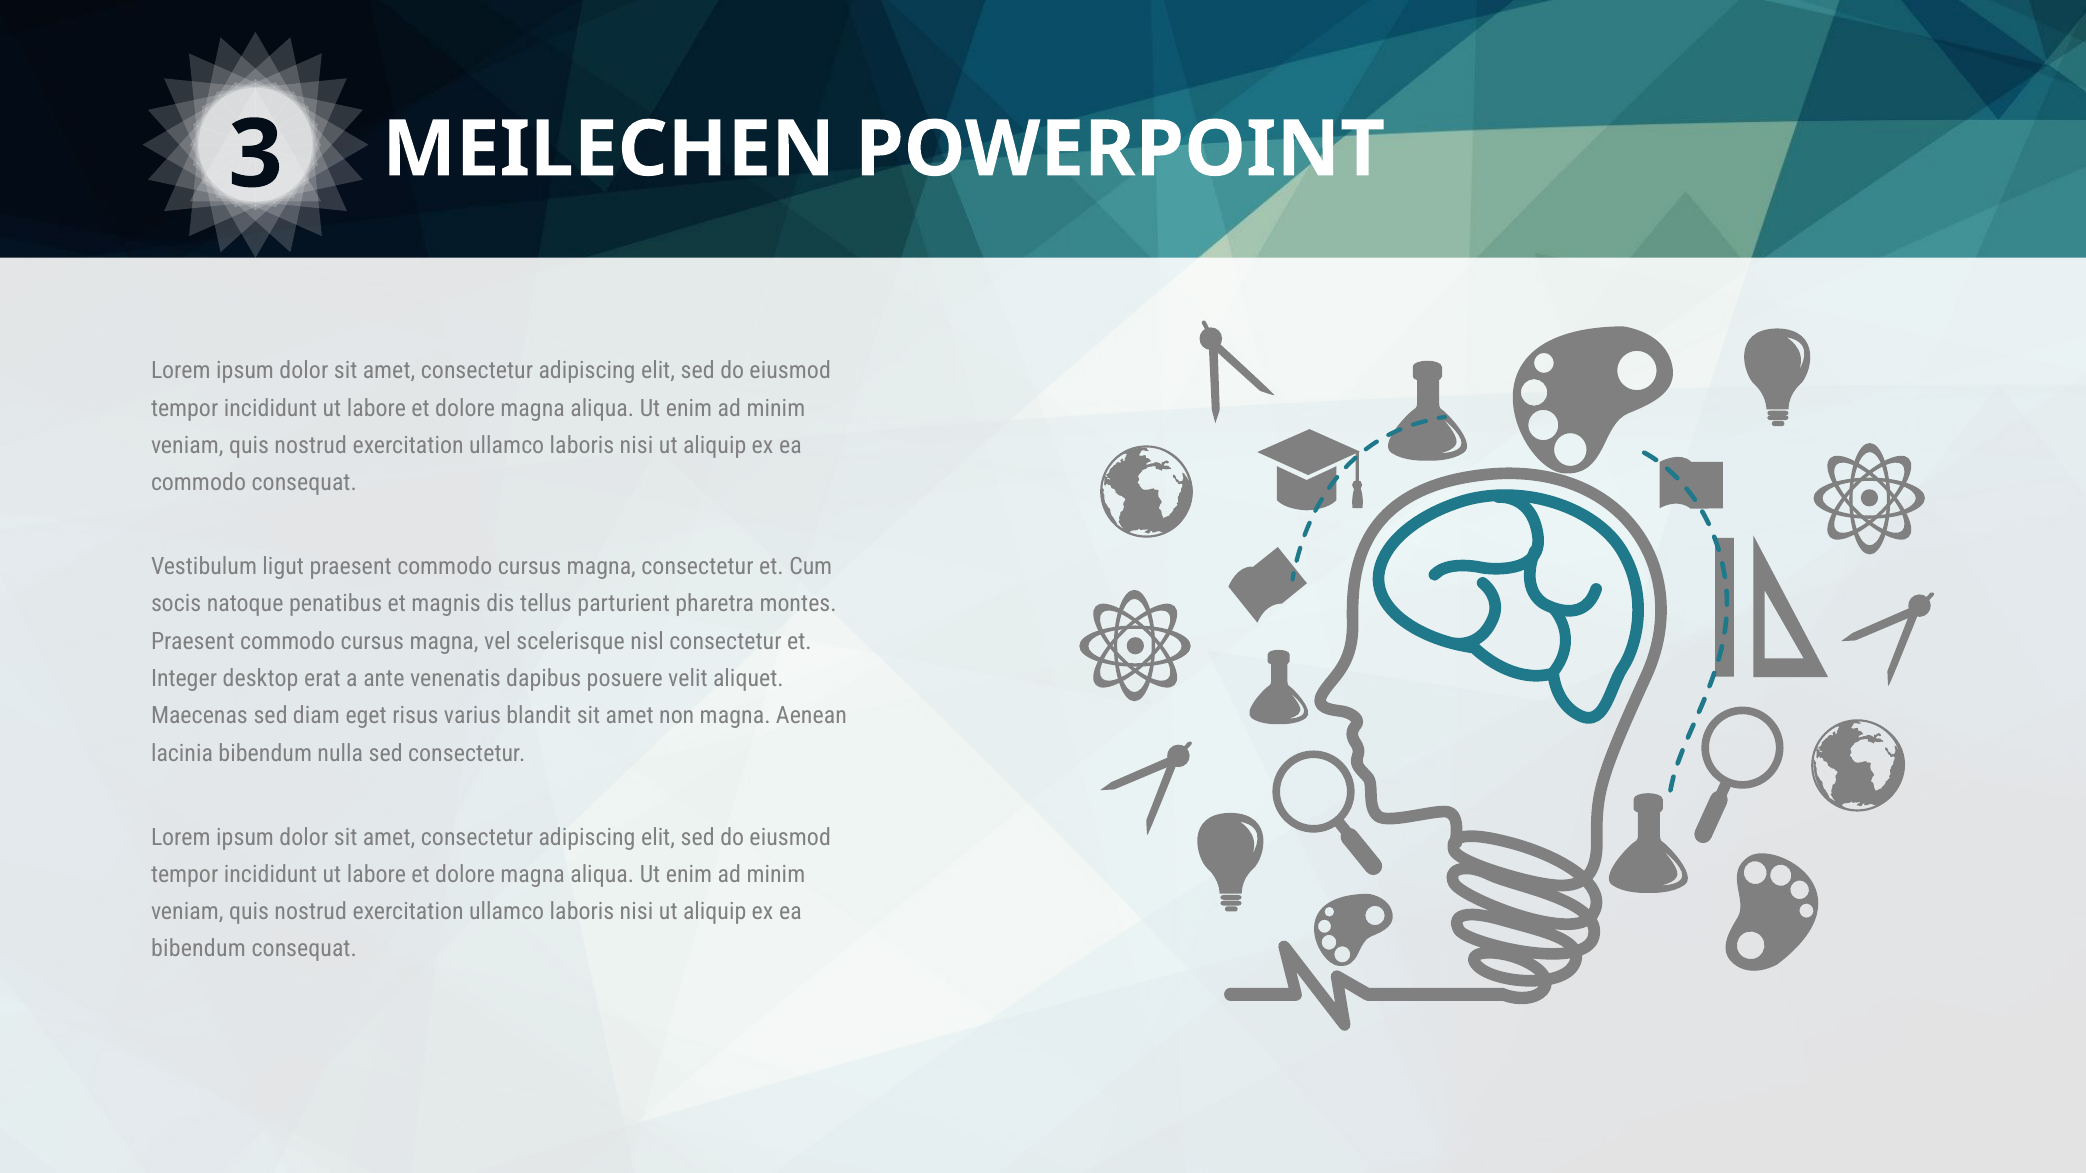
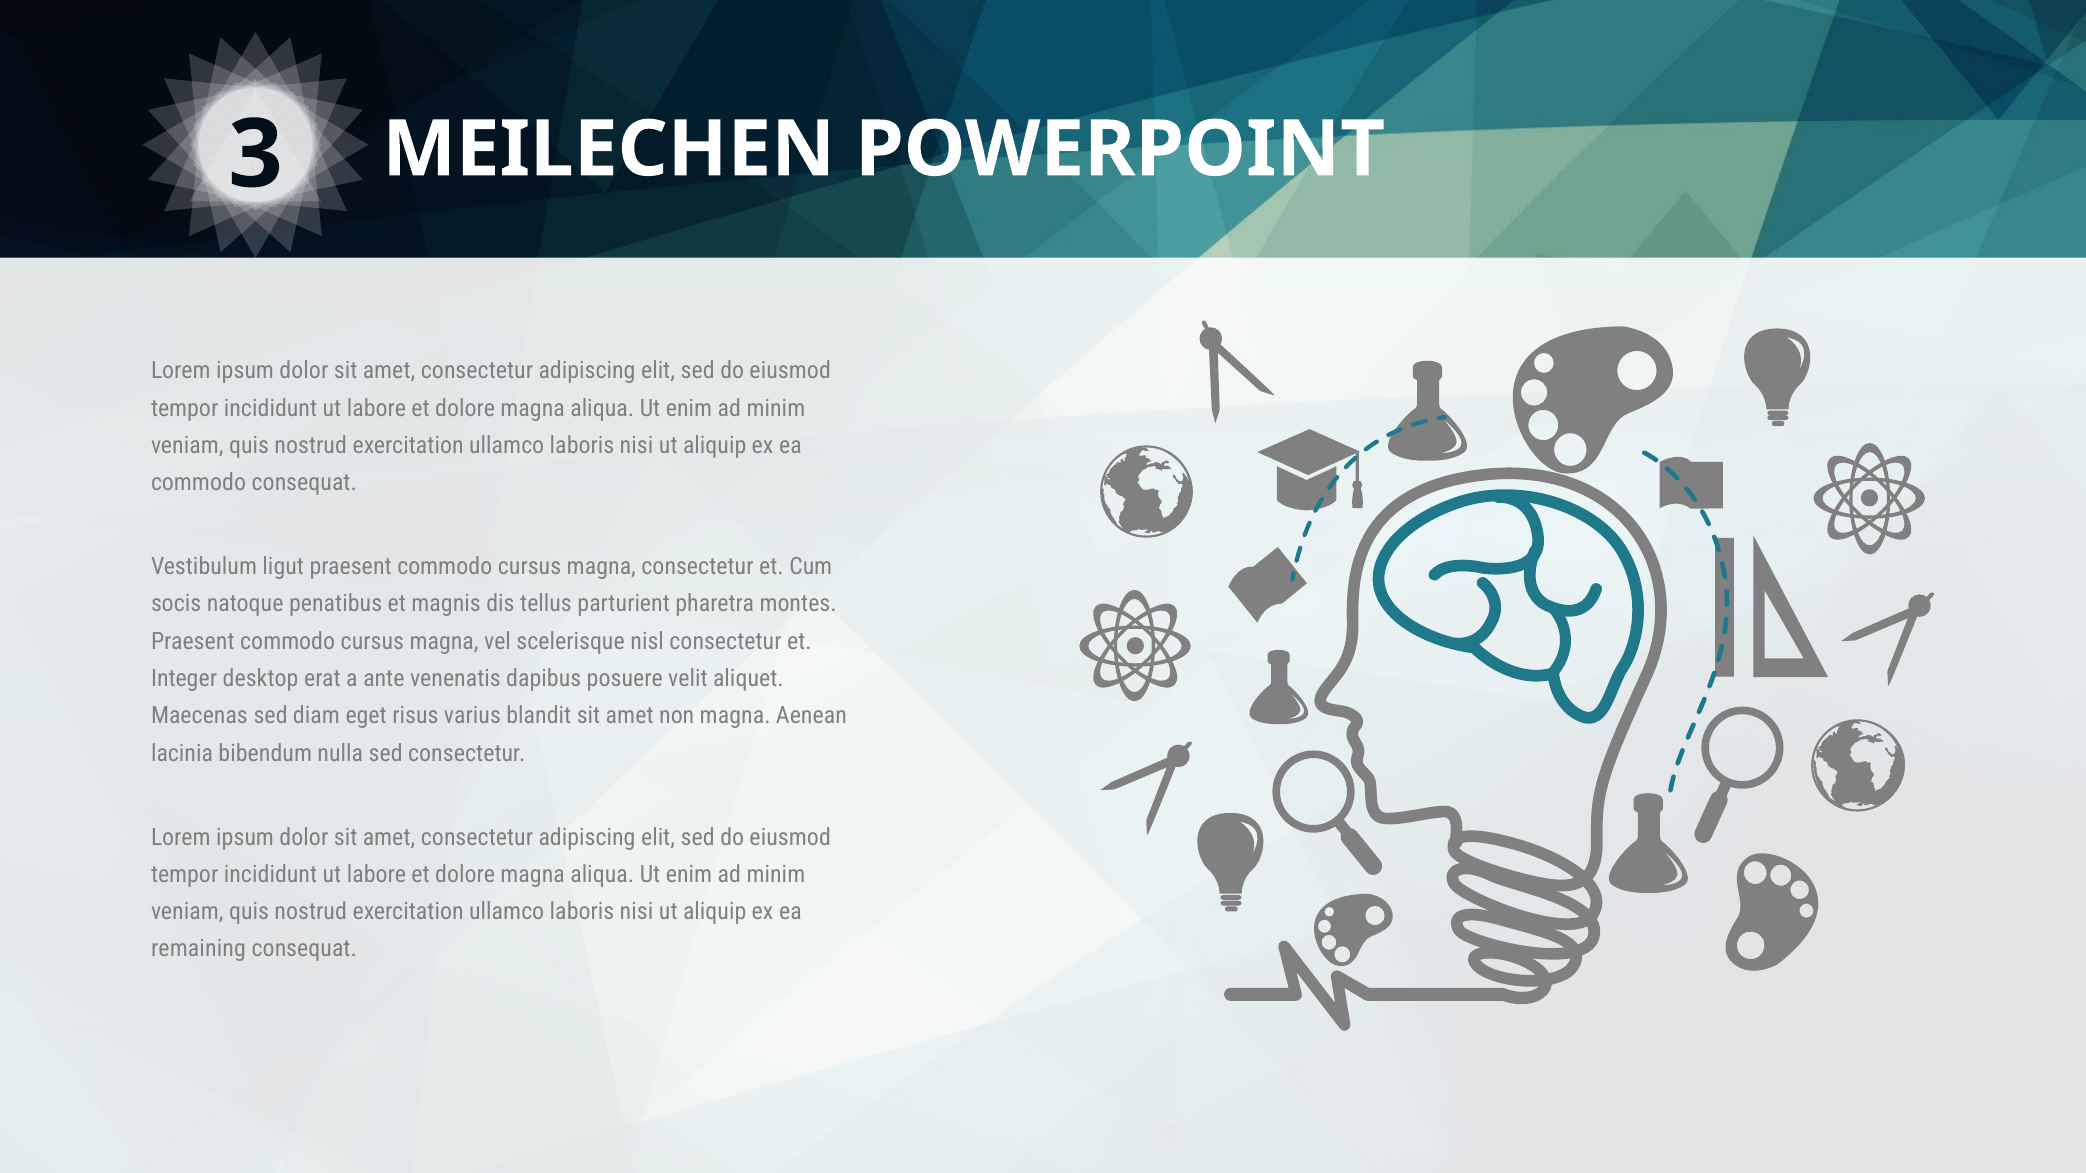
bibendum: bibendum -> remaining (198, 949)
